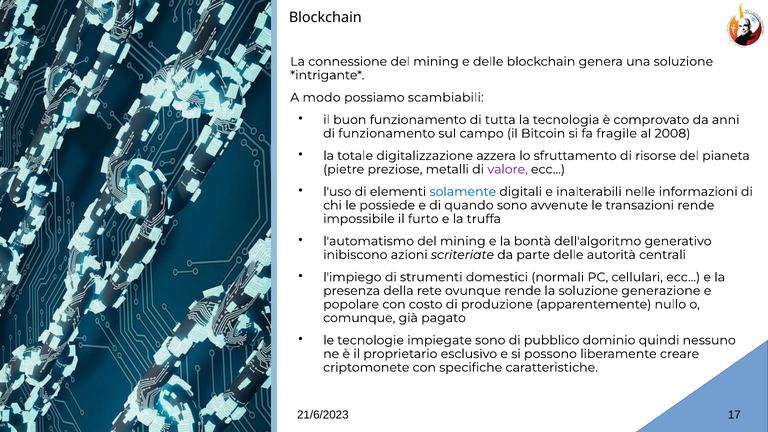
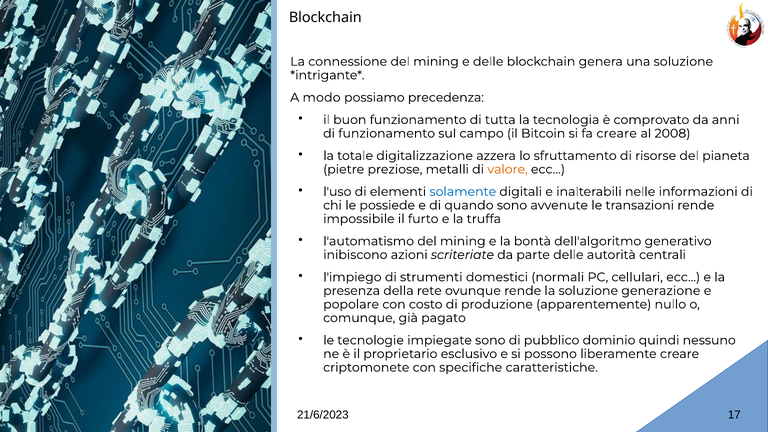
scambiabili: scambiabili -> precedenza (446, 98)
fa fragile: fragile -> creare (617, 133)
valore colour: purple -> orange (508, 169)
